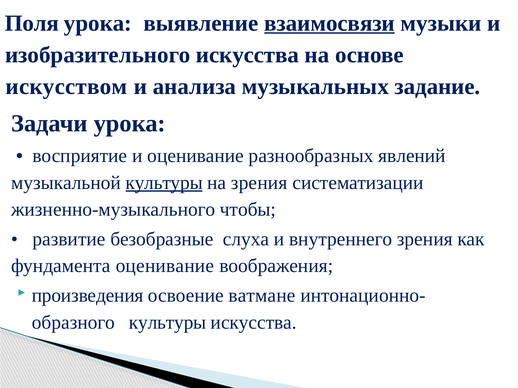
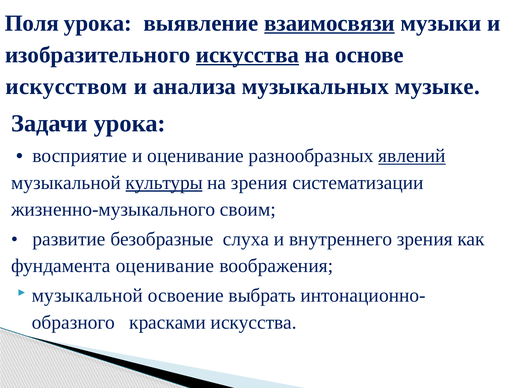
искусства underline: none -> present (247, 55)
задание: задание -> музыке (437, 87)
явлений underline: none -> present (412, 156)
чтобы: чтобы -> своим (248, 210)
произведения: произведения -> музыкальной (87, 296)
ватмане: ватмане -> выбрать (262, 296)
культуры: культуры -> красками (168, 323)
